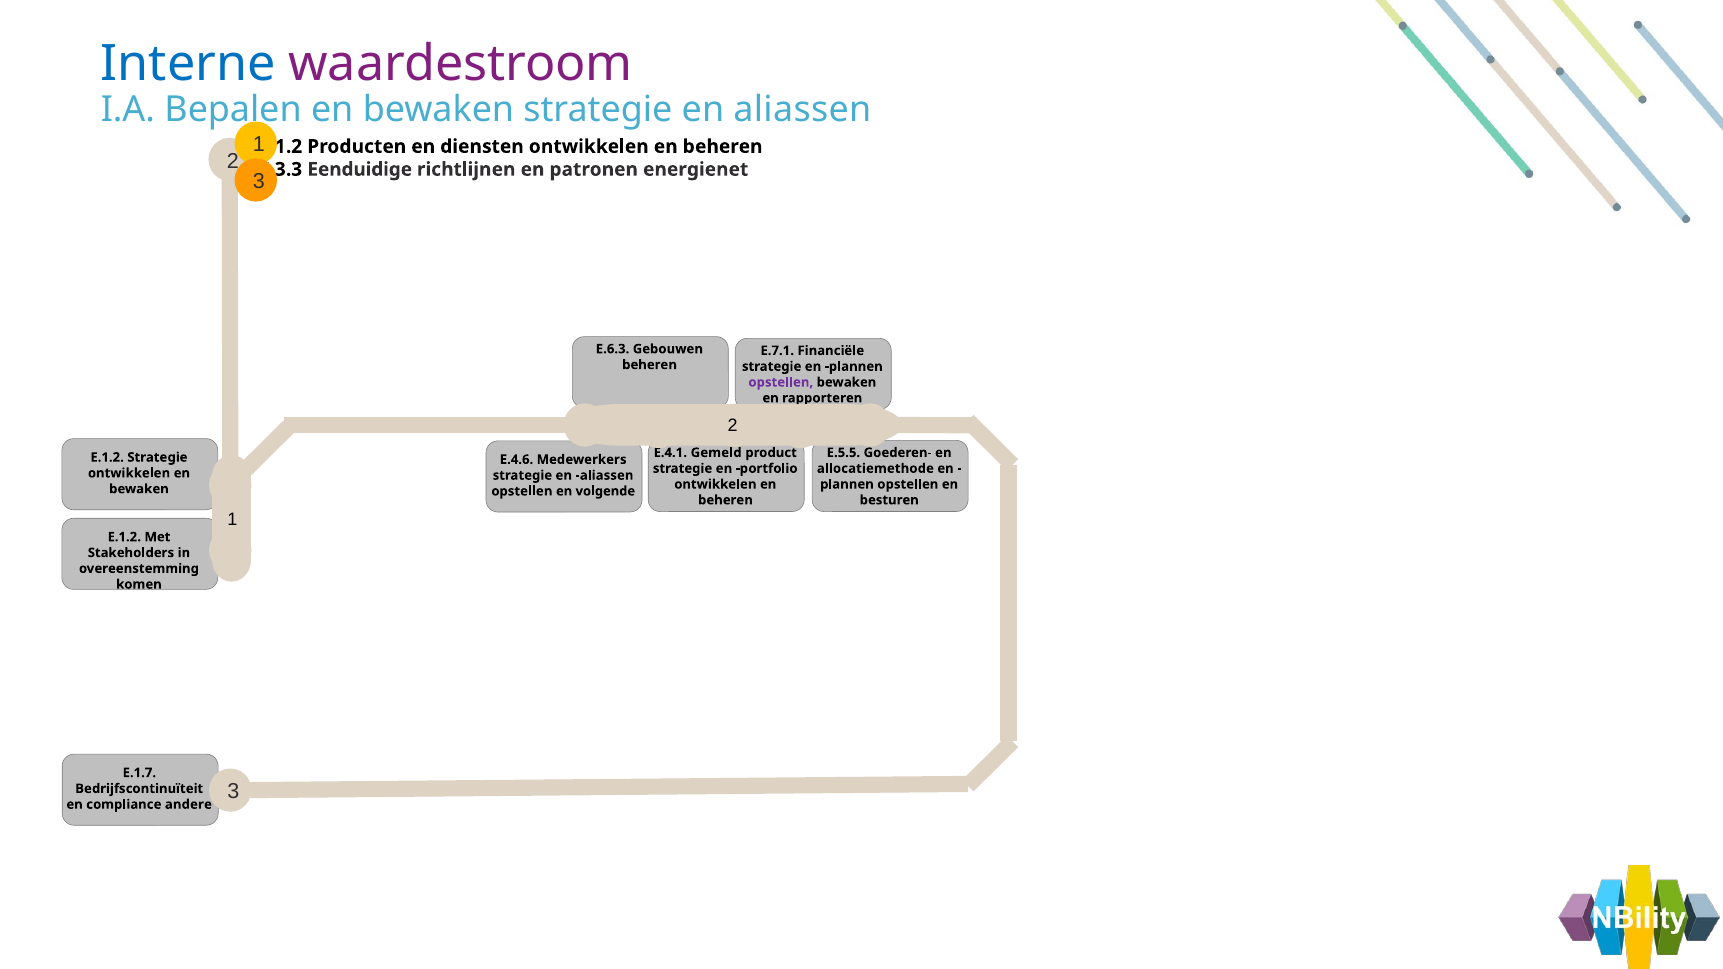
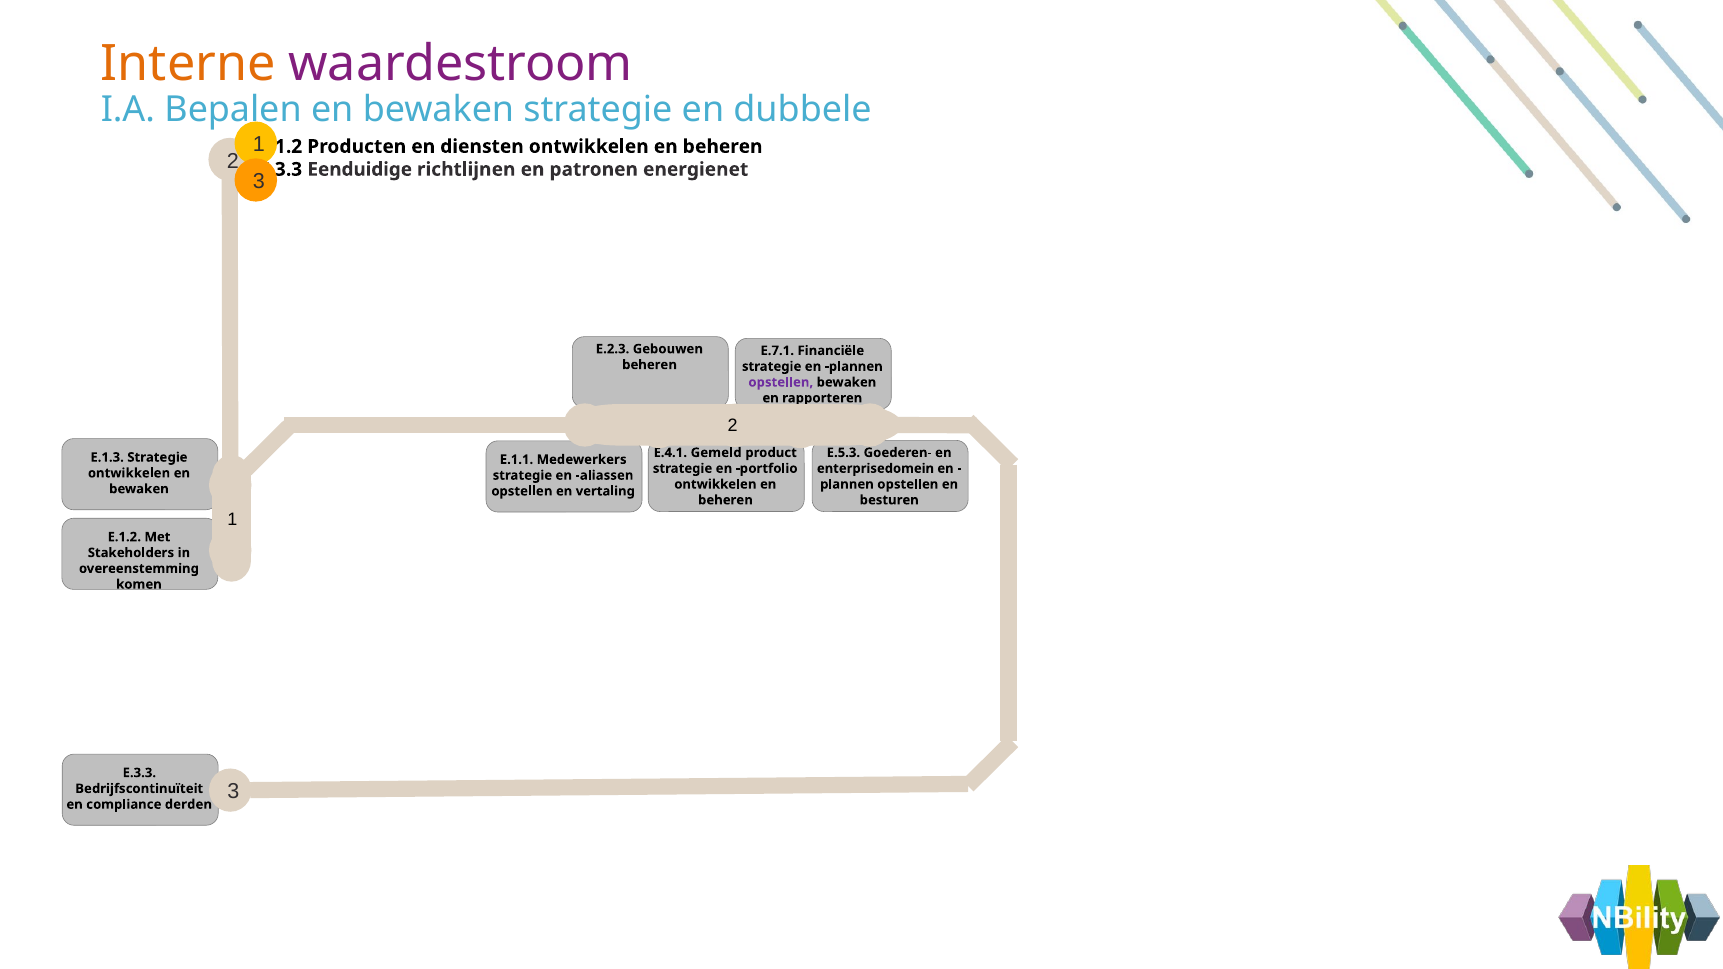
Interne colour: blue -> orange (188, 64)
bewaken strategie en aliassen: aliassen -> dubbele (803, 110)
E.6.3: E.6.3 -> E.2.3 (613, 349)
E.5.5: E.5.5 -> E.5.3 (843, 453)
E.1.2: E.1.2 -> E.1.3 (107, 457)
E.4.6: E.4.6 -> E.1.1 (516, 460)
allocatiemethode: allocatiemethode -> enterprisedomein (875, 469)
volgende: volgende -> vertaling (605, 491)
E.1.7: E.1.7 -> E.3.3 (139, 773)
andere: andere -> derden (188, 805)
